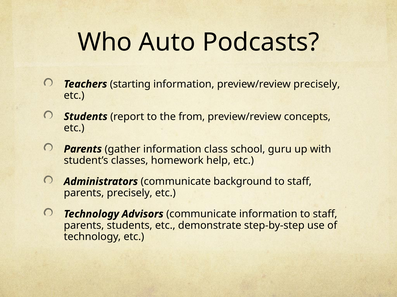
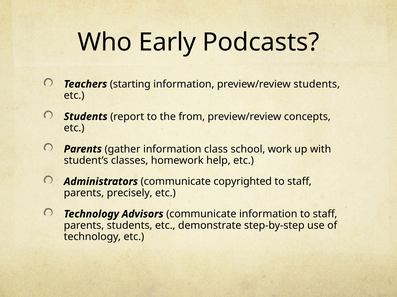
Auto: Auto -> Early (167, 42)
preview/review precisely: precisely -> students (317, 84)
guru: guru -> work (280, 149)
background: background -> copyrighted (243, 182)
